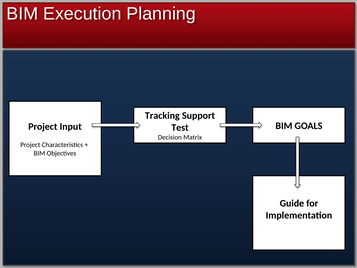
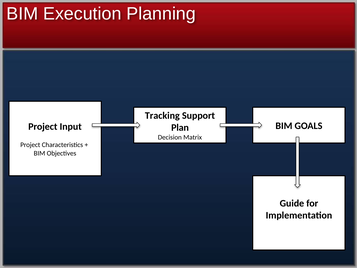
Test: Test -> Plan (180, 127)
